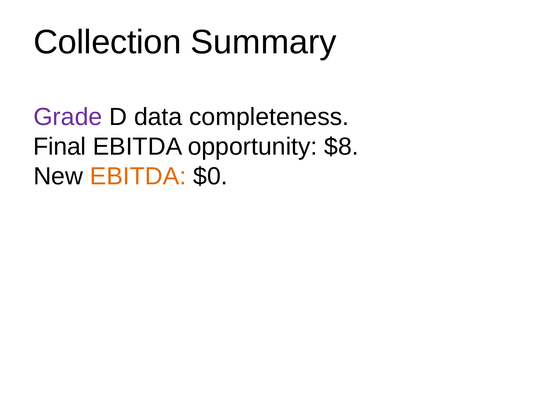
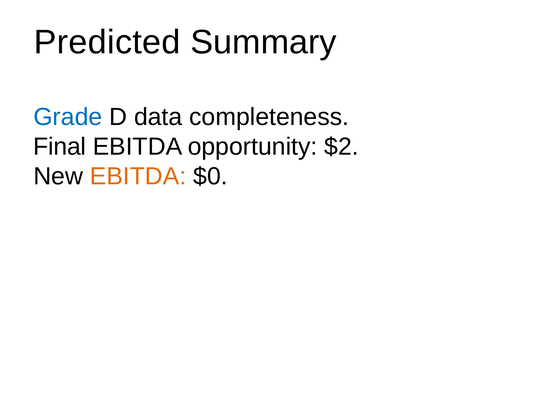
Collection: Collection -> Predicted (107, 42)
Grade colour: purple -> blue (68, 117)
$8: $8 -> $2 (341, 147)
